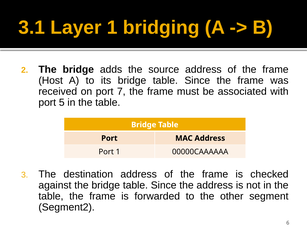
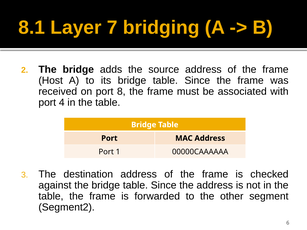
3.1: 3.1 -> 8.1 (32, 28)
Layer 1: 1 -> 7 (112, 28)
7: 7 -> 8 (121, 92)
5: 5 -> 4 (62, 103)
